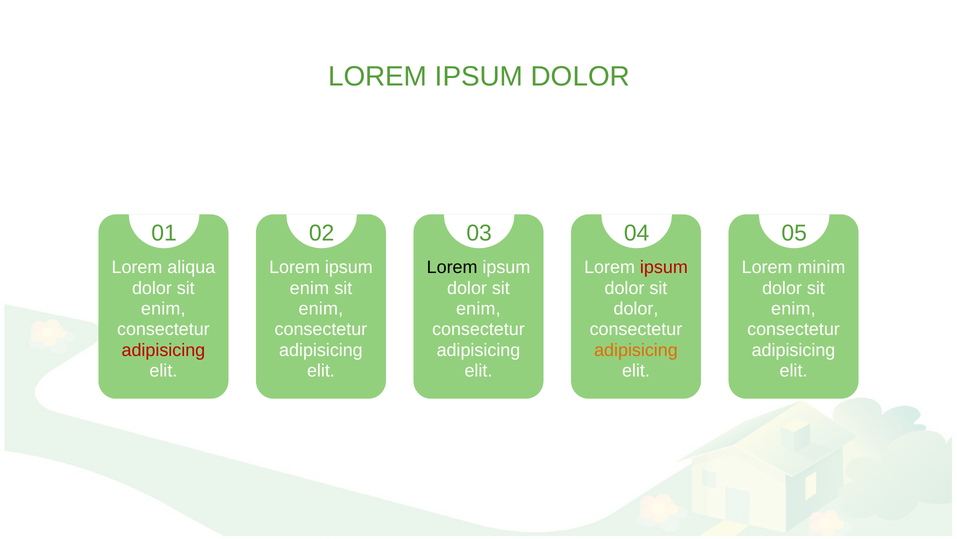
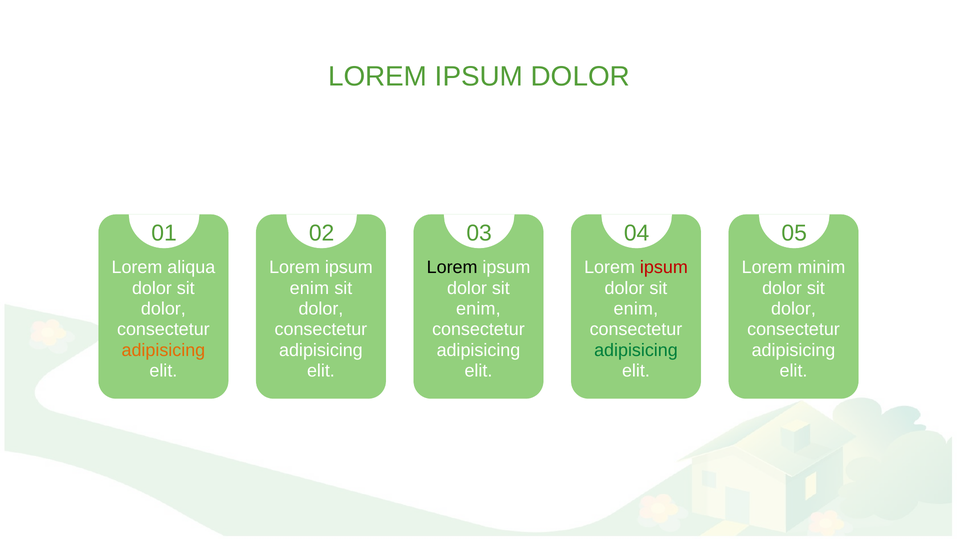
enim: enim -> dolor (163, 308)
enim: enim -> dolor (321, 308)
dolor: dolor -> enim (636, 308)
enim: enim -> dolor (793, 308)
adipisicing colour: red -> orange (163, 350)
adipisicing colour: orange -> green (636, 350)
